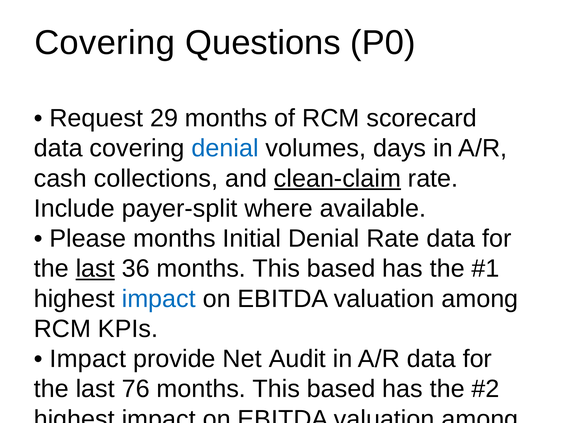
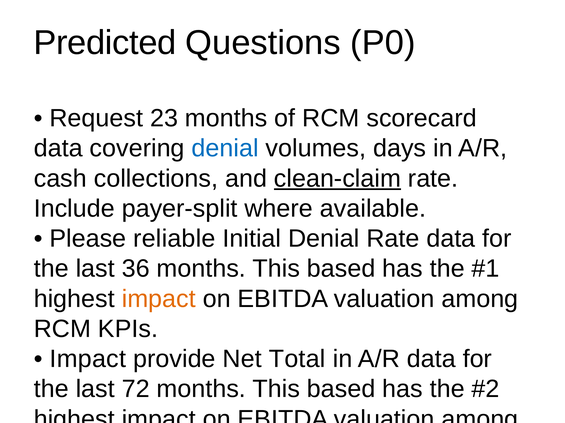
Covering: Covering -> Predicted (105, 43)
29: 29 -> 23 (164, 118)
Please months: months -> reliable (174, 239)
last underline: present -> none (95, 269)
impact colour: blue -> orange (159, 299)
Audit: Audit -> Total (297, 360)
76: 76 -> 72 (136, 390)
